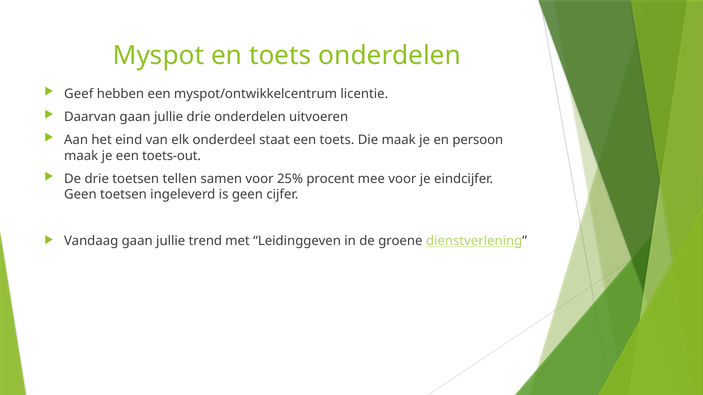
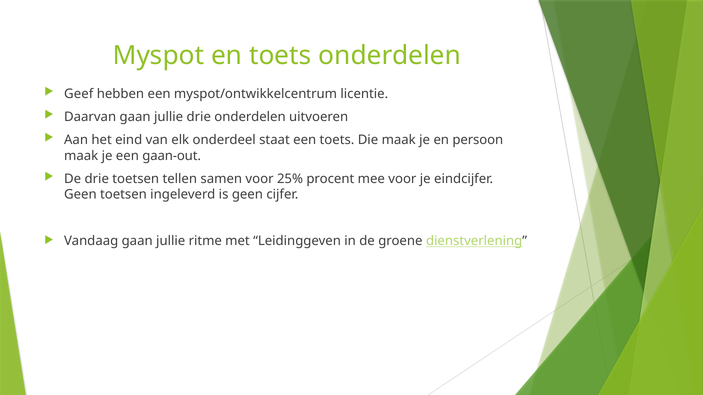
toets-out: toets-out -> gaan-out (172, 156)
trend: trend -> ritme (205, 241)
